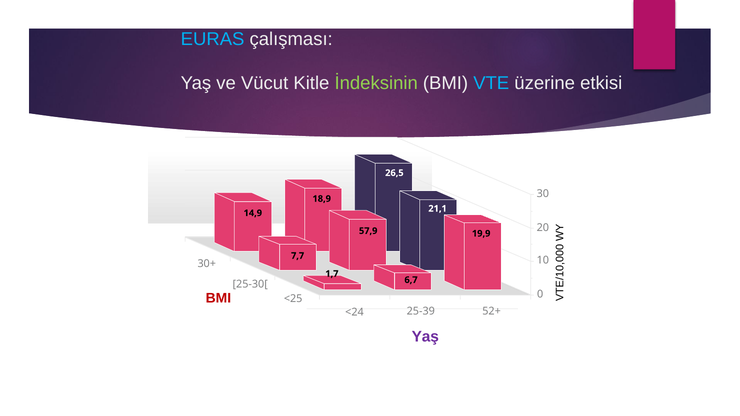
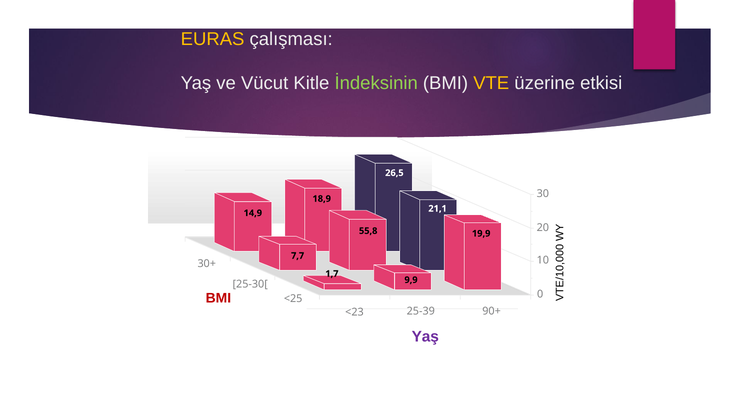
EURAS colour: light blue -> yellow (213, 39)
VTE colour: light blue -> yellow (491, 83)
57,9: 57,9 -> 55,8 (368, 231)
6,7: 6,7 -> 9,9 (411, 280)
<24: <24 -> <23 (354, 312)
52+: 52+ -> 90+ (492, 311)
